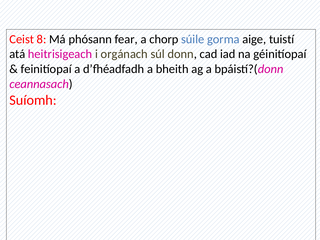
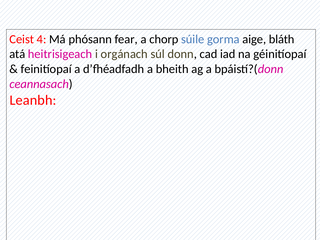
8: 8 -> 4 (42, 39)
tuistí: tuistí -> bláth (282, 39)
Suíomh: Suíomh -> Leanbh (33, 100)
